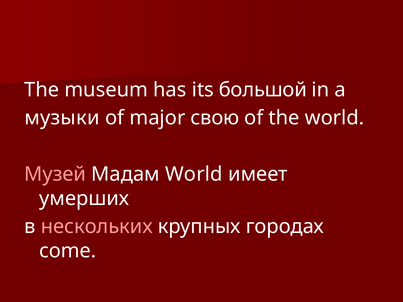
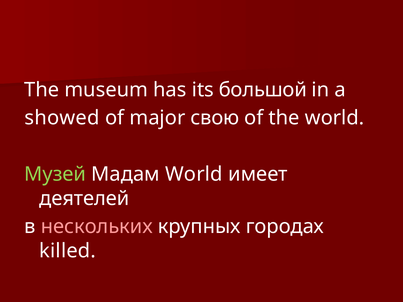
музыки: музыки -> showed (62, 118)
Музей colour: pink -> light green (55, 174)
умерших: умерших -> деятелей (84, 199)
come: come -> killed (68, 251)
